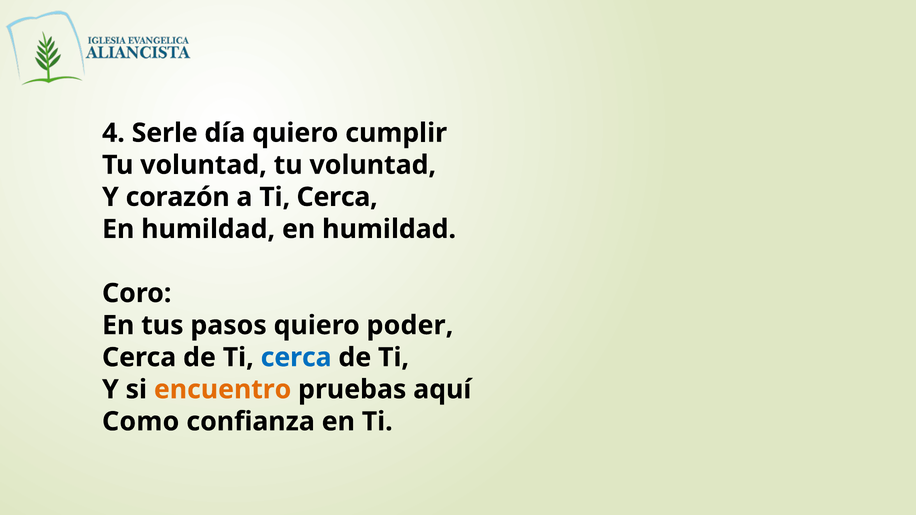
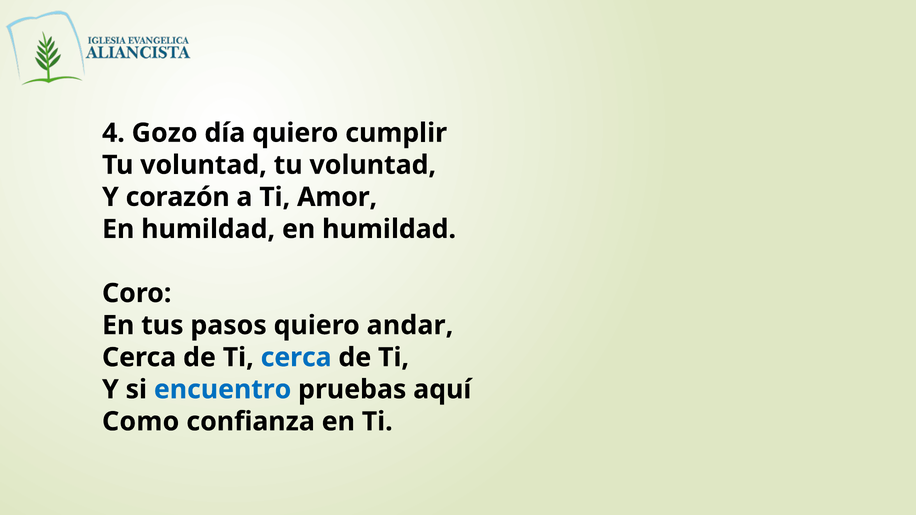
Serle: Serle -> Gozo (165, 133)
a Ti Cerca: Cerca -> Amor (337, 197)
poder: poder -> andar (410, 325)
encuentro colour: orange -> blue (223, 390)
